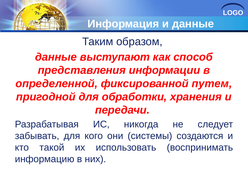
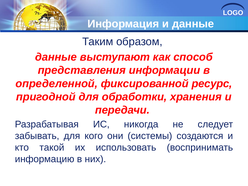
путем: путем -> ресурс (212, 84)
